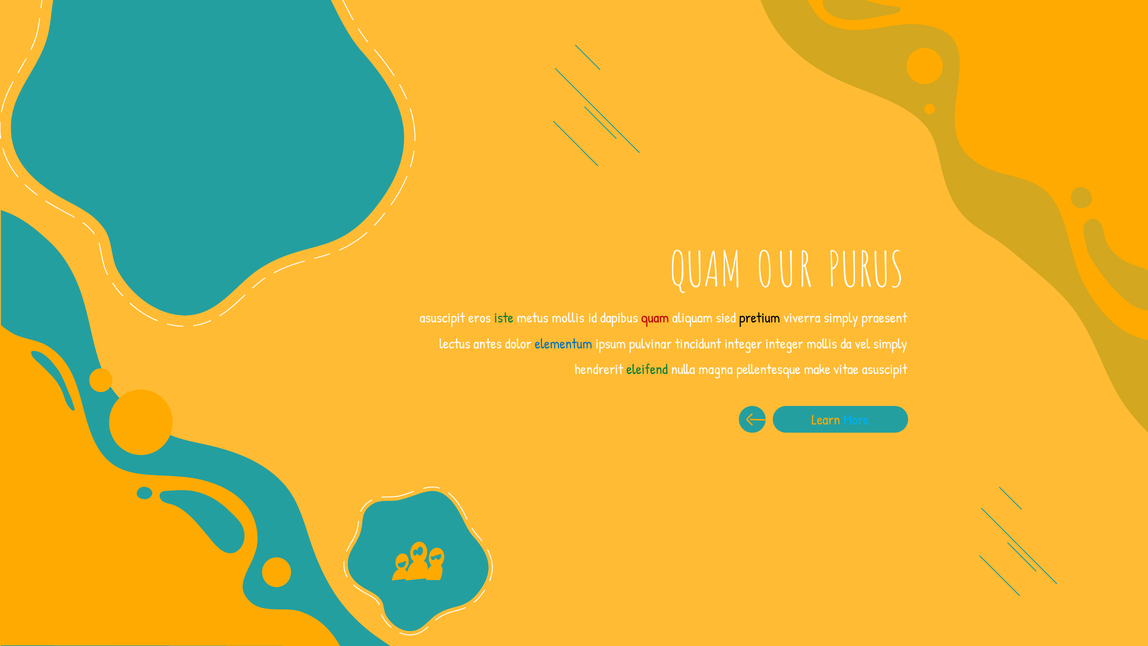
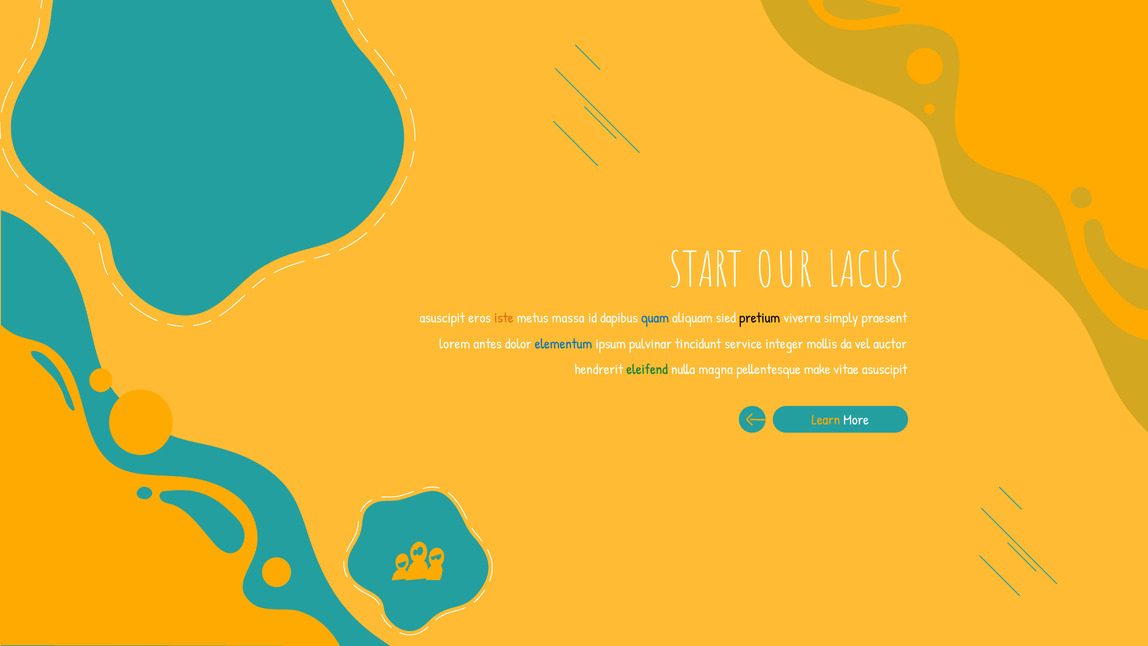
QUAM: QUAM -> START (706, 271)
PURUS: PURUS -> LACUS (866, 271)
iste colour: green -> orange (504, 318)
metus mollis: mollis -> massa (568, 318)
quam colour: red -> blue (655, 318)
lectus: lectus -> lorem (455, 344)
tincidunt integer: integer -> service (743, 344)
vel simply: simply -> auctor (890, 344)
More colour: light blue -> white (856, 420)
